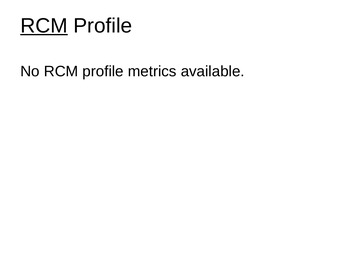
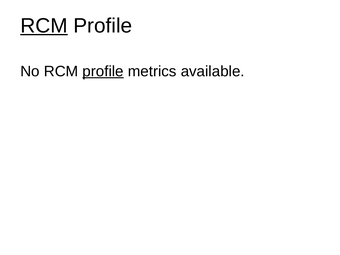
profile underline: none -> present (103, 71)
